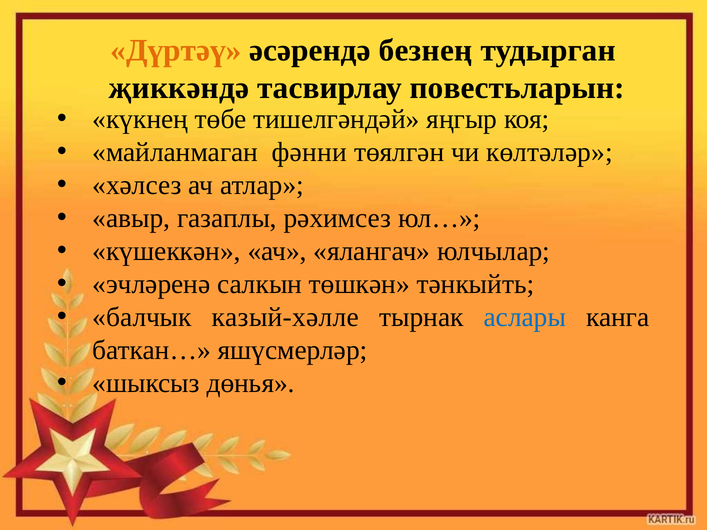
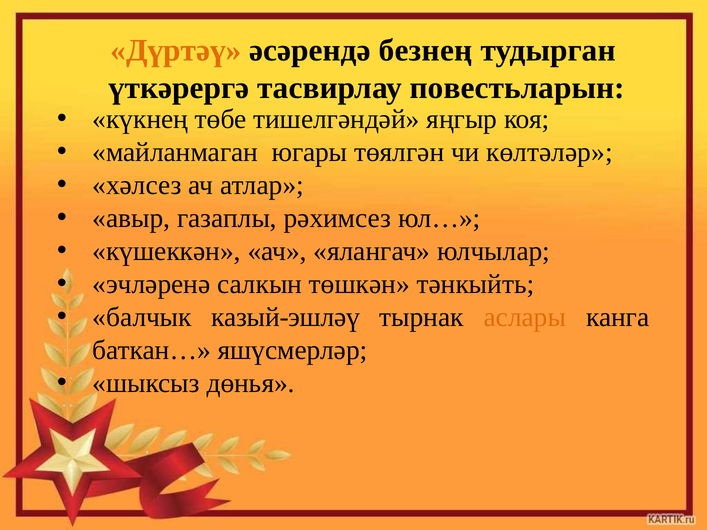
җиккәндә: җиккәндә -> үткәрергә (179, 88)
фәнни: фәнни -> югары (310, 152)
казый-хәлле: казый-хәлле -> казый-эшләү (286, 317)
аслары colour: blue -> orange (525, 317)
